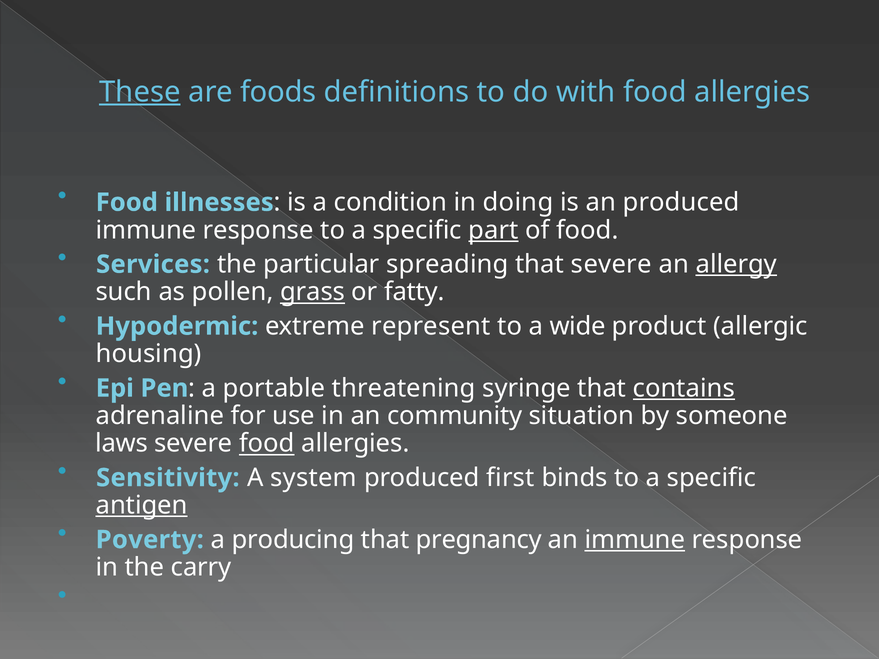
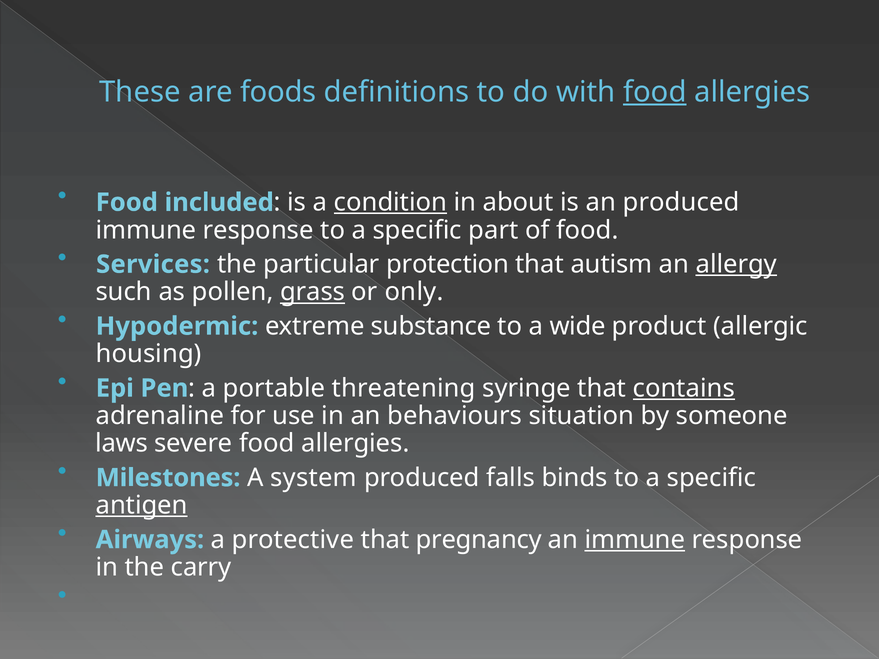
These underline: present -> none (140, 92)
food underline: none -> present (655, 92)
illnesses: illnesses -> included (219, 202)
condition underline: none -> present (390, 202)
doing: doing -> about (518, 202)
part underline: present -> none (493, 230)
spreading: spreading -> protection (448, 264)
that severe: severe -> autism (611, 264)
fatty: fatty -> only (414, 292)
represent: represent -> substance (431, 326)
community: community -> behaviours (455, 416)
food underline: present -> none (267, 444)
Sensitivity: Sensitivity -> Milestones (168, 478)
first: first -> falls (511, 478)
Poverty: Poverty -> Airways (150, 540)
producing: producing -> protective (293, 540)
